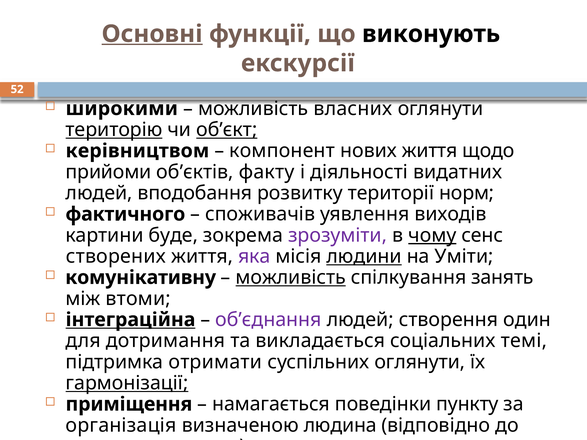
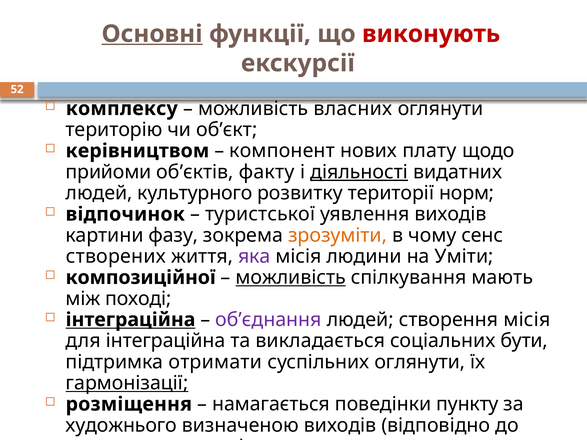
виконують colour: black -> red (431, 34)
широкими: широкими -> комплексу (122, 109)
територію underline: present -> none (114, 130)
об’єкт underline: present -> none (227, 130)
нових життя: життя -> плату (429, 151)
діяльності underline: none -> present (359, 172)
вподобання: вподобання -> культурного (195, 193)
фактичного: фактичного -> відпочинок (125, 214)
споживачів: споживачів -> туристської (260, 214)
буде: буде -> фазу (173, 235)
зрозуміти colour: purple -> orange (338, 235)
чому underline: present -> none (432, 235)
людини underline: present -> none (364, 257)
комунікативну: комунікативну -> композиційної (141, 278)
занять: занять -> мають (502, 278)
втоми: втоми -> поході (138, 299)
створення один: один -> місія (527, 320)
для дотримання: дотримання -> інтеграційна (166, 341)
темі: темі -> бути (524, 341)
приміщення: приміщення -> розміщення (129, 404)
організація: організація -> художнього (121, 425)
визначеною людина: людина -> виходів (340, 425)
